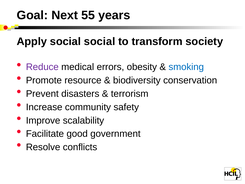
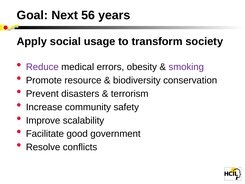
55: 55 -> 56 (88, 15)
social social: social -> usage (100, 41)
smoking colour: blue -> purple (186, 67)
